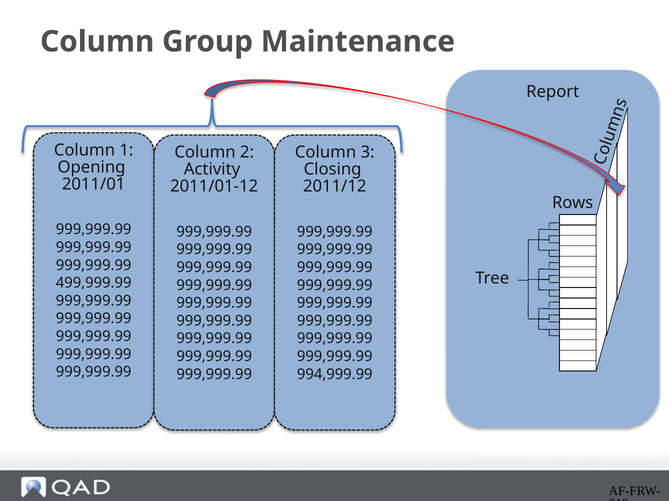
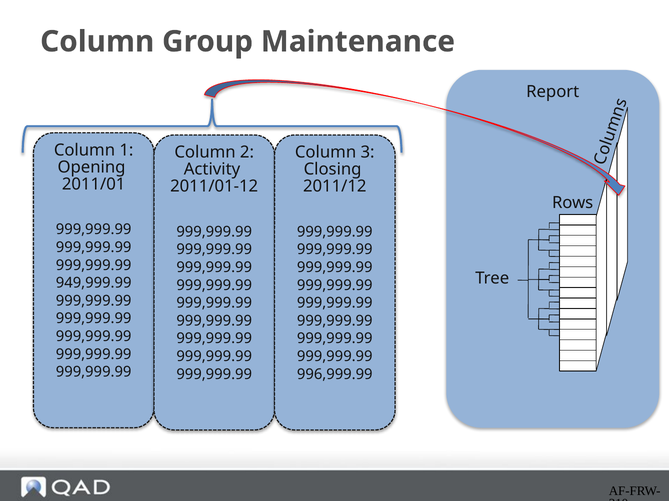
499,999.99: 499,999.99 -> 949,999.99 (94, 283)
994,999.99: 994,999.99 -> 996,999.99 (335, 375)
